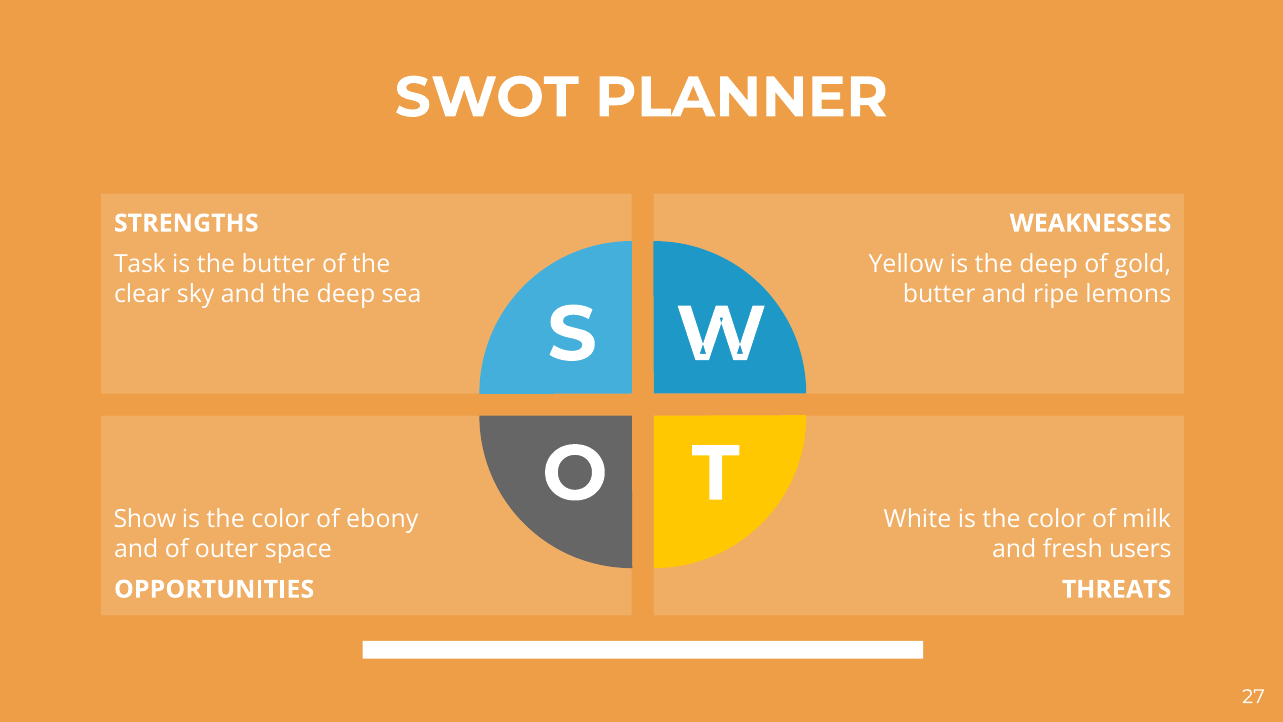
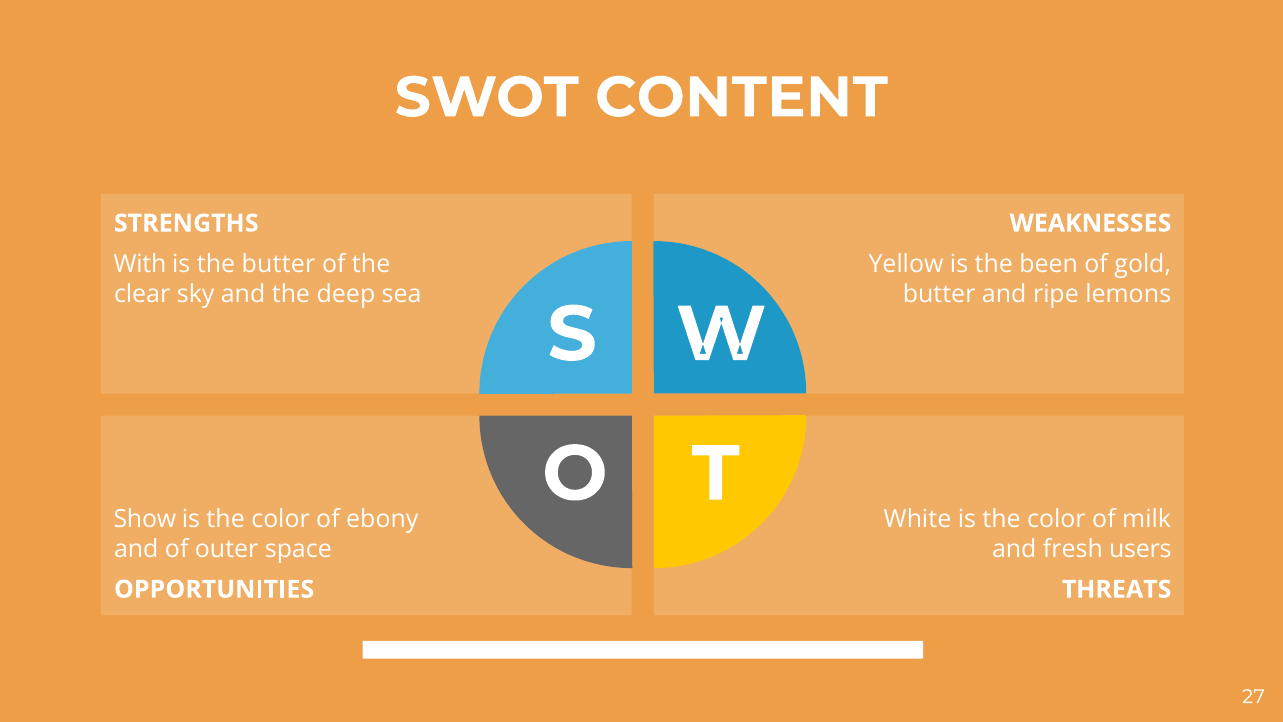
PLANNER: PLANNER -> CONTENT (741, 97)
Task: Task -> With (140, 264)
is the deep: deep -> been (1049, 264)
